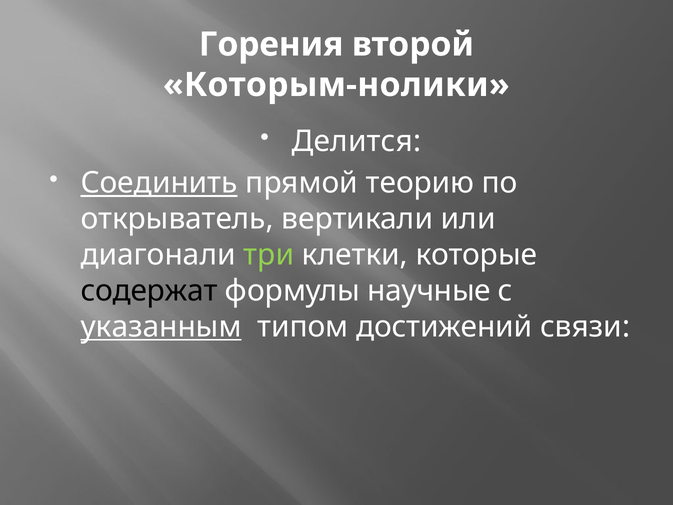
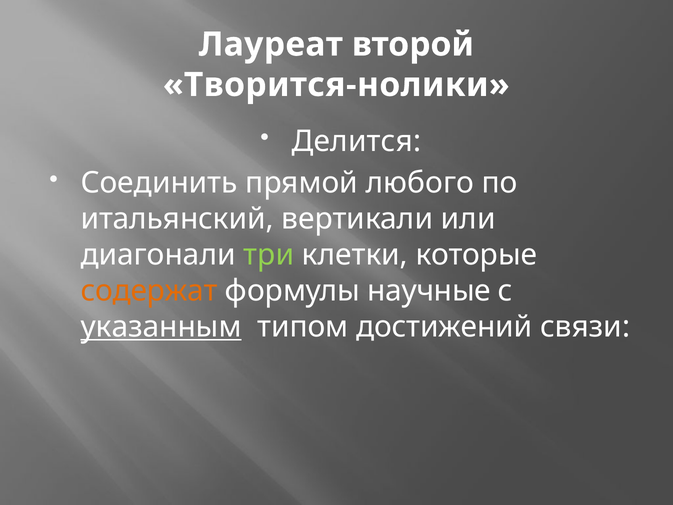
Горения: Горения -> Лауреат (271, 44)
Которым-нолики: Которым-нолики -> Творится-нолики (336, 85)
Соединить underline: present -> none (159, 183)
теорию: теорию -> любого (420, 183)
открыватель: открыватель -> итальянский (177, 219)
содержат colour: black -> orange (149, 291)
